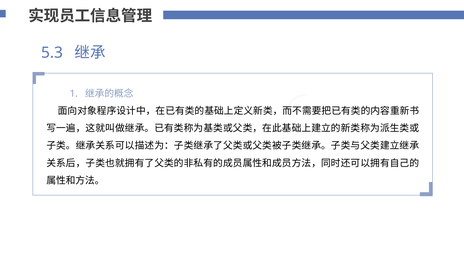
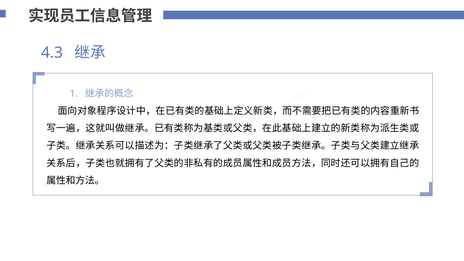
5.3: 5.3 -> 4.3 (52, 53)
